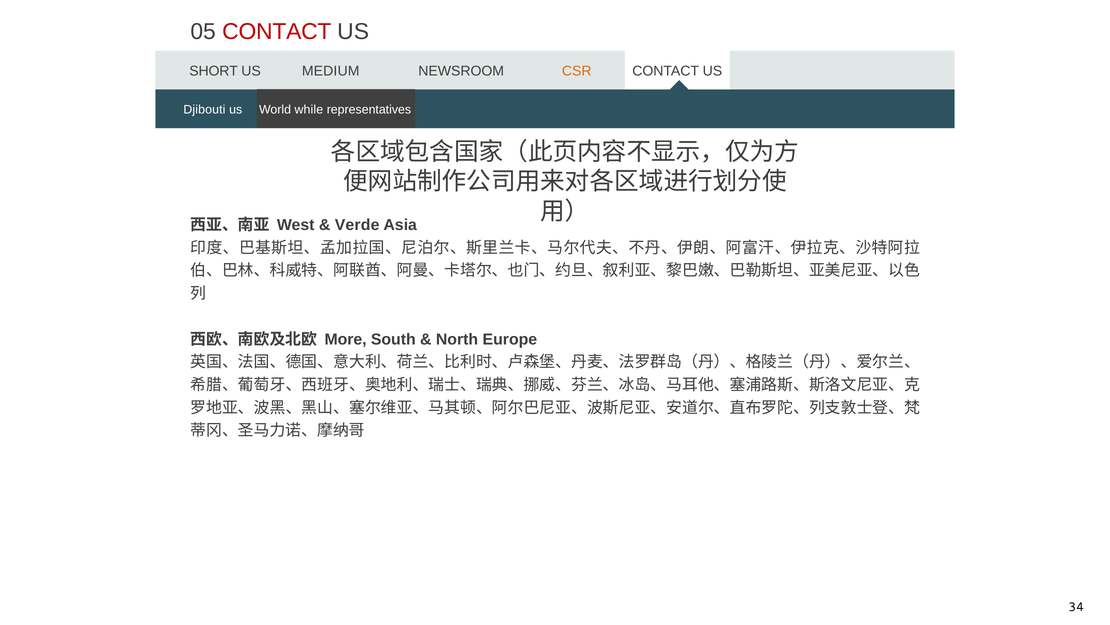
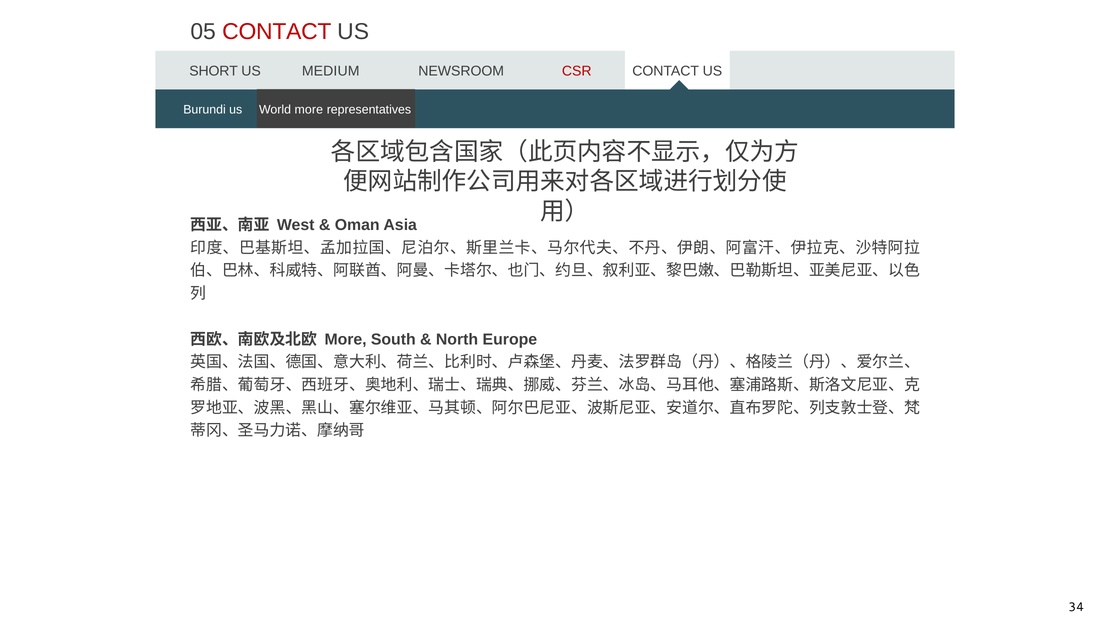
CSR colour: orange -> red (577, 71)
Djibouti: Djibouti -> Burundi (205, 110)
World while: while -> more (309, 110)
Verde: Verde -> Oman (357, 225)
